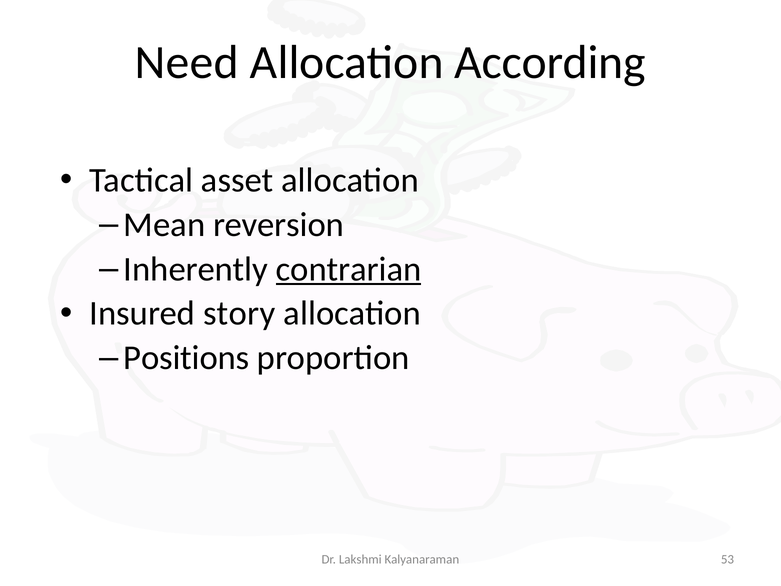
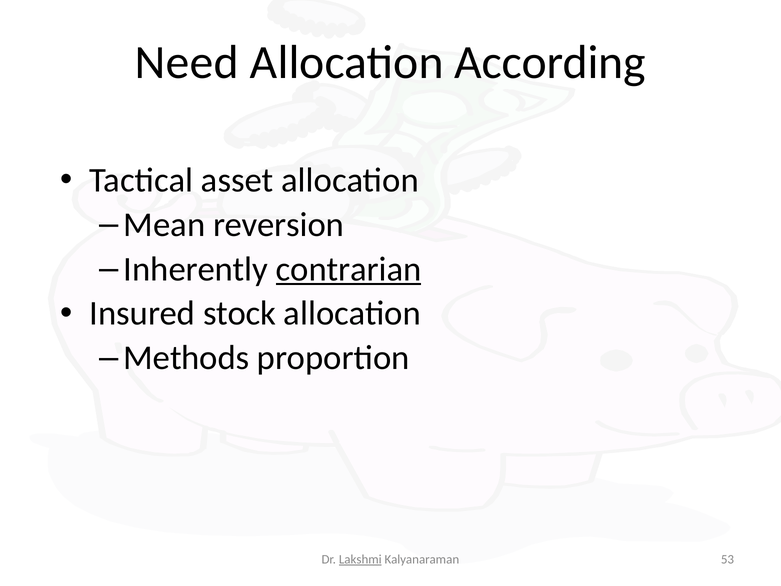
story: story -> stock (239, 313)
Positions: Positions -> Methods (186, 358)
Lakshmi underline: none -> present (360, 559)
